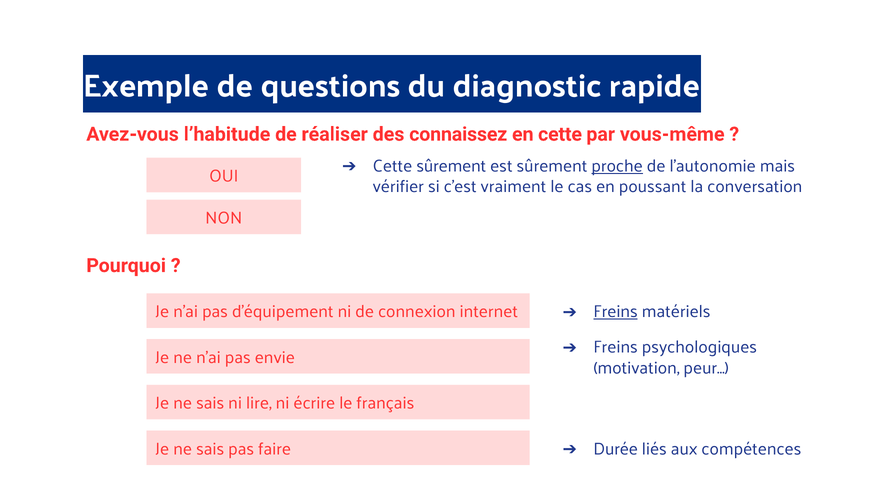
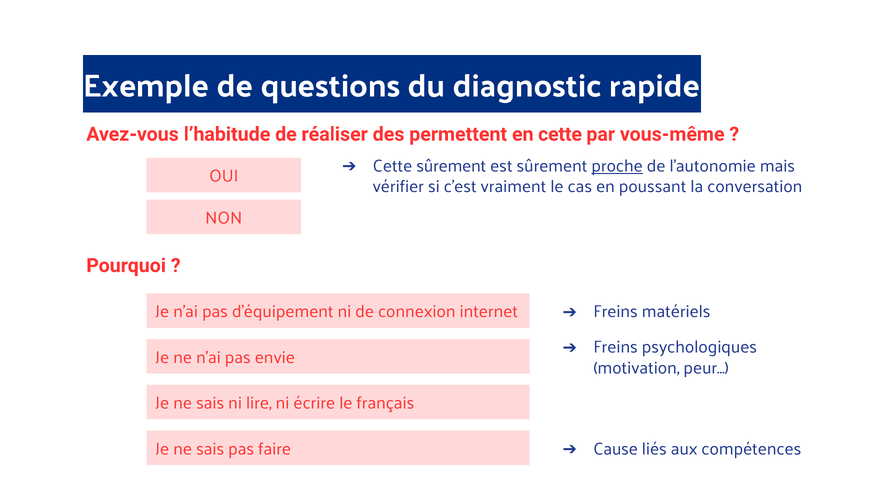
connaissez: connaissez -> permettent (458, 134)
Freins underline: present -> none (616, 312)
Durée: Durée -> Cause (616, 449)
